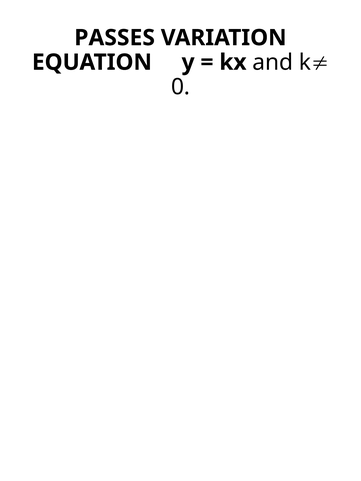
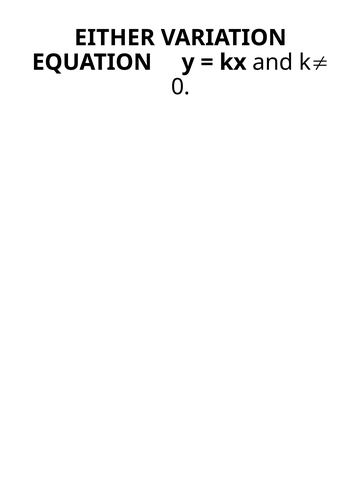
PASSES: PASSES -> EITHER (115, 38)
